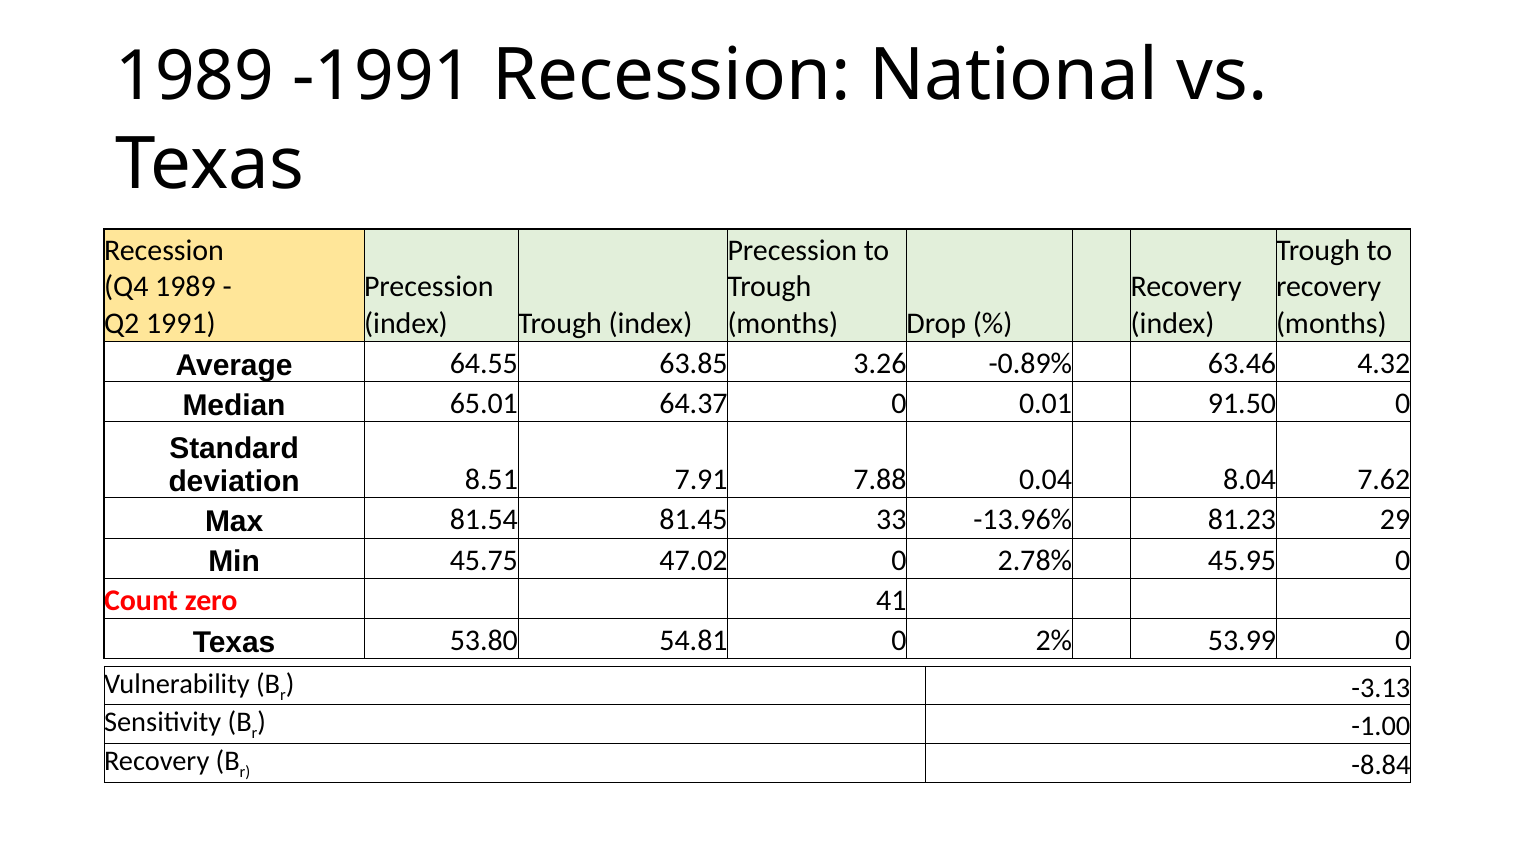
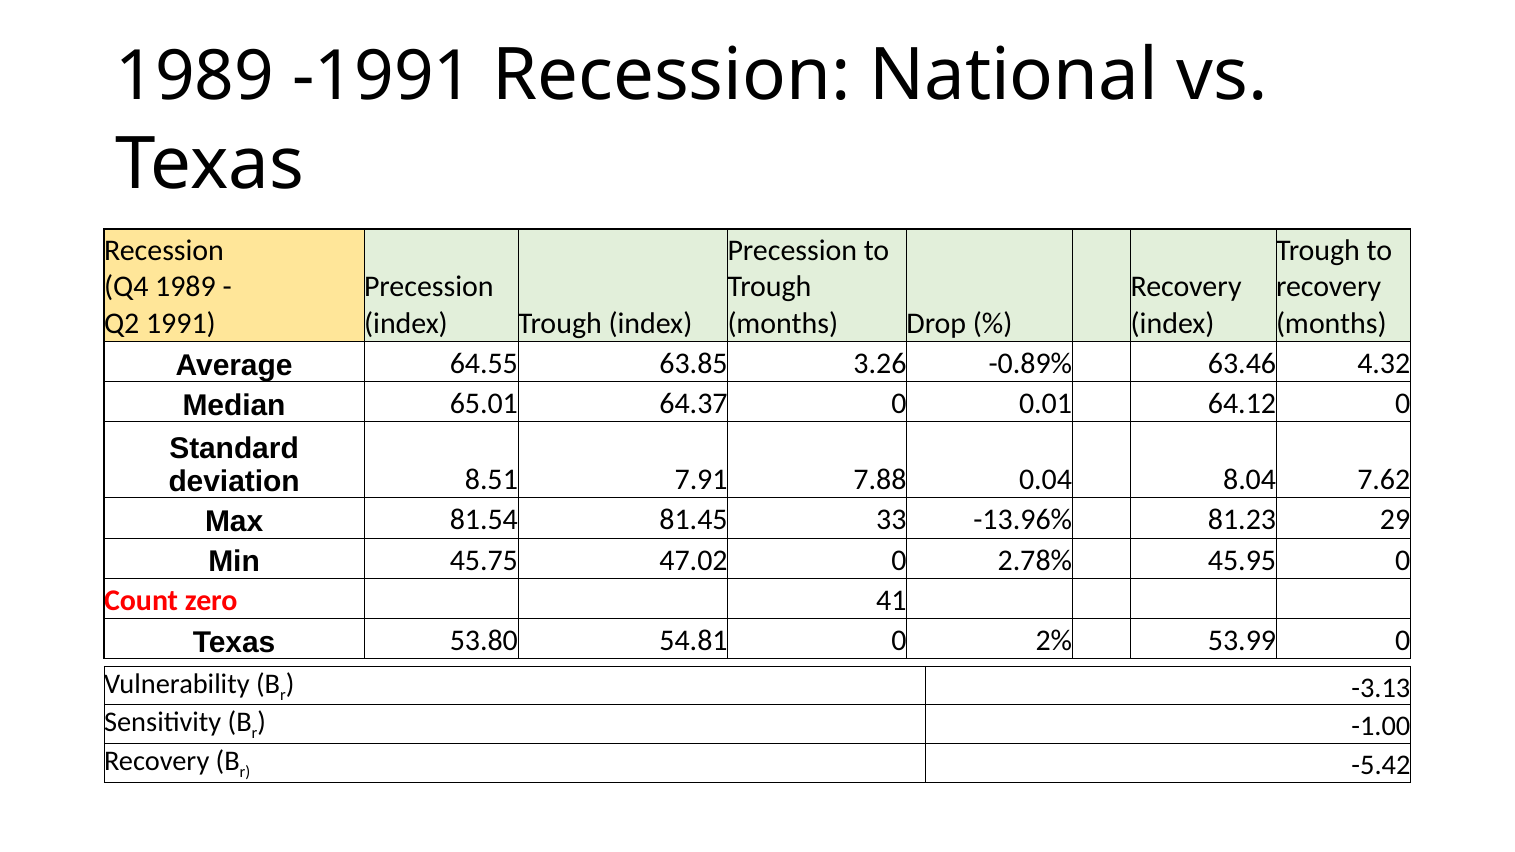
91.50: 91.50 -> 64.12 (1242, 404)
-8.84: -8.84 -> -5.42 (1381, 765)
